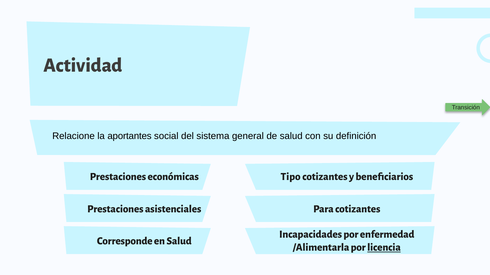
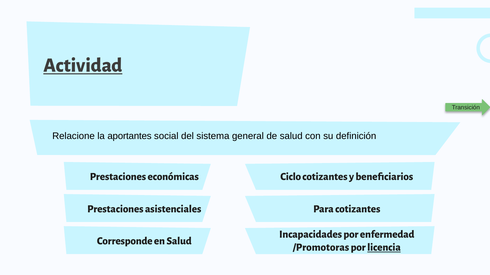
Actividad underline: none -> present (83, 65)
Tipo: Tipo -> Ciclo (291, 177)
/Alimentarla: /Alimentarla -> /Promotoras (321, 248)
